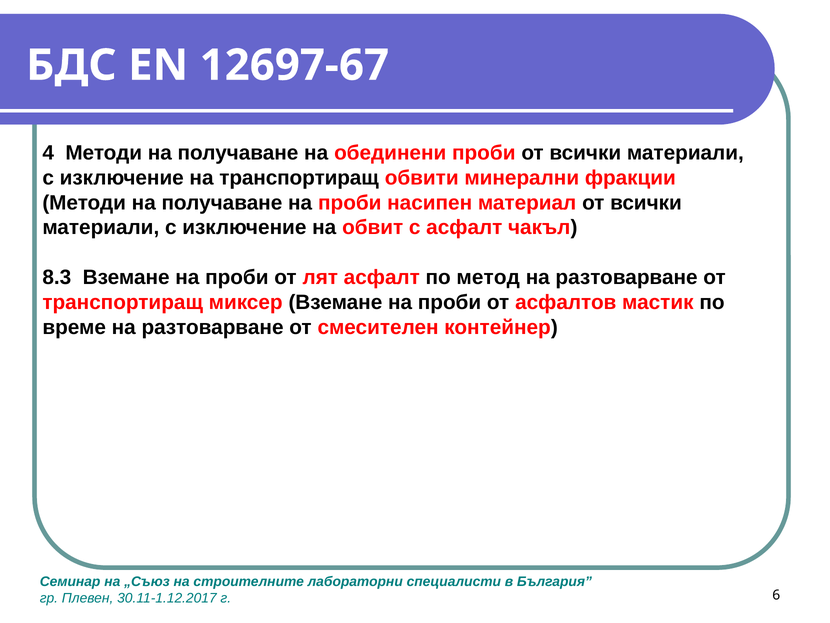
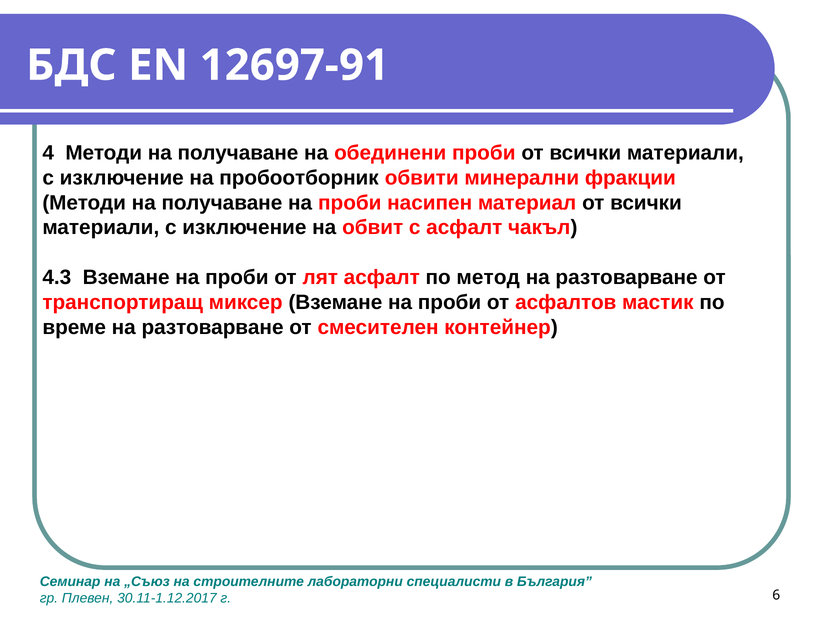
12697-67: 12697-67 -> 12697-91 (294, 65)
на транспортиращ: транспортиращ -> пробоотборник (299, 178)
8.3: 8.3 -> 4.3 (57, 277)
